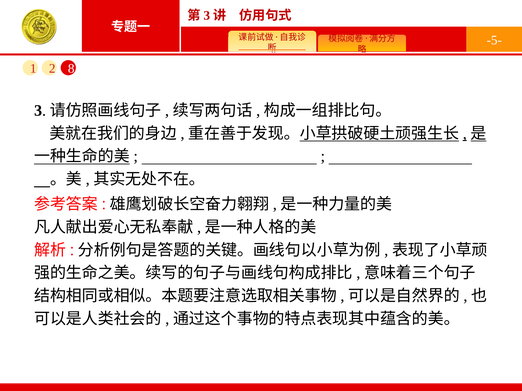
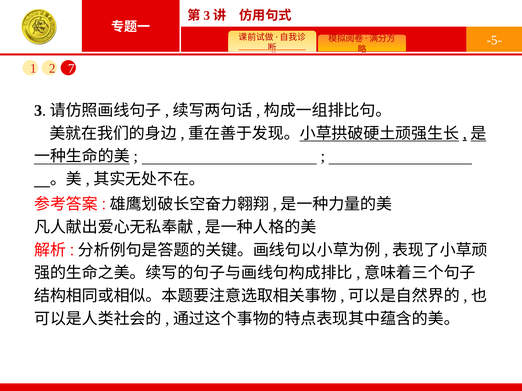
8: 8 -> 7 (71, 69)
